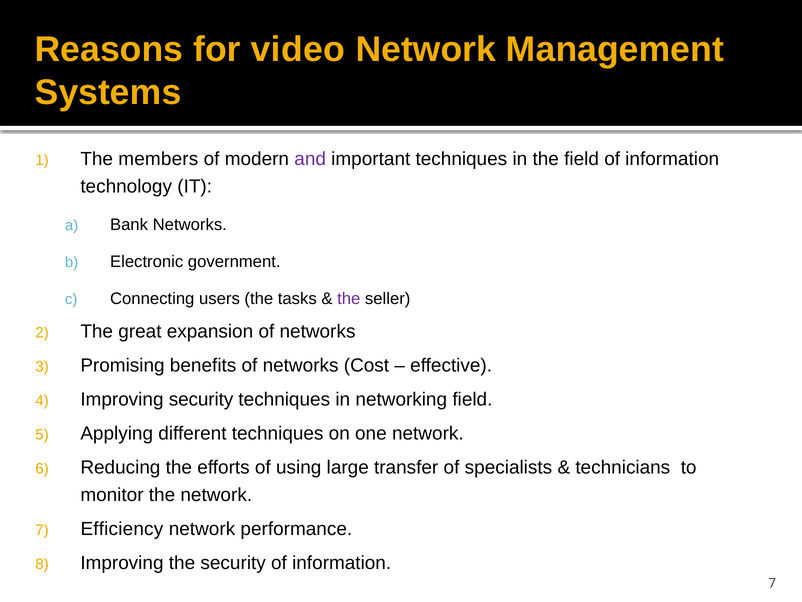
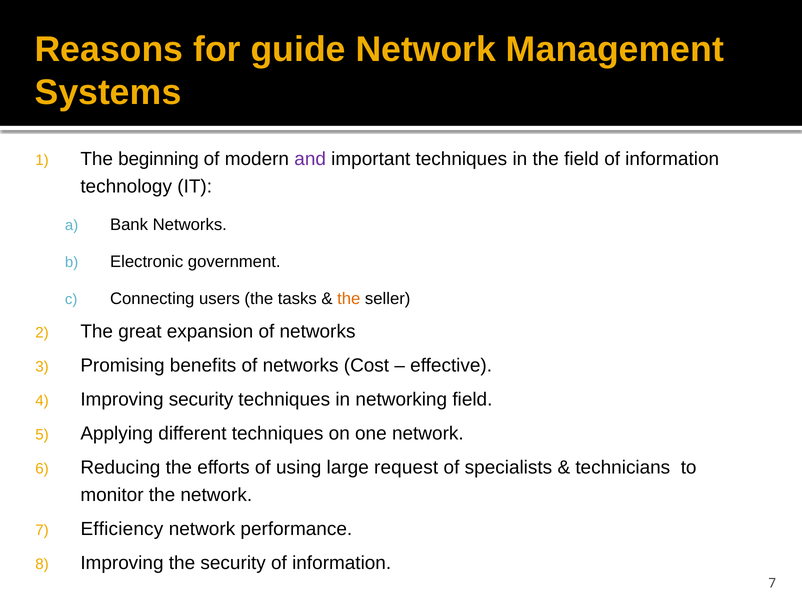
video: video -> guide (298, 50)
members: members -> beginning (158, 159)
the colour: purple -> orange (349, 298)
transfer: transfer -> request (406, 467)
